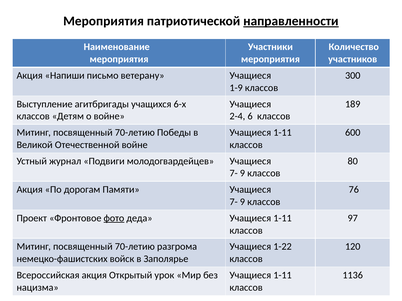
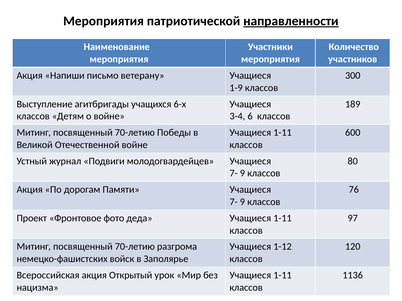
2-4: 2-4 -> 3-4 (237, 116)
фото underline: present -> none (114, 218)
1-22: 1-22 -> 1-12 (283, 247)
